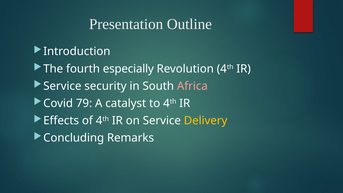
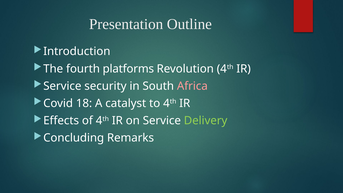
especially: especially -> platforms (128, 69)
79: 79 -> 18 (84, 103)
Delivery colour: yellow -> light green (206, 121)
